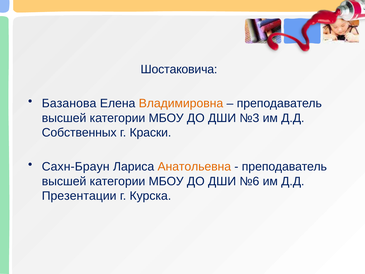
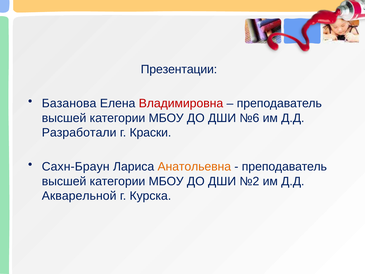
Шостаковича: Шостаковича -> Презентации (179, 69)
Владимировна colour: orange -> red (181, 103)
№3: №3 -> №6 (249, 118)
Собственных: Собственных -> Разработали (79, 132)
№6: №6 -> №2 (249, 181)
Презентации: Презентации -> Акварельной (79, 196)
